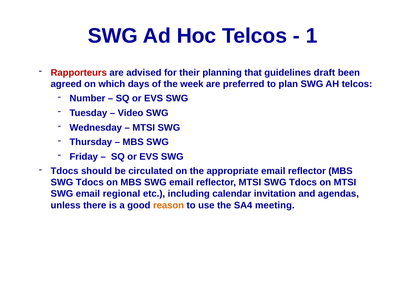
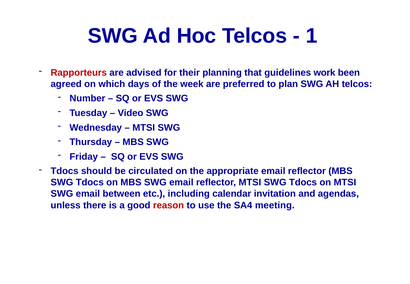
draft: draft -> work (325, 73)
regional: regional -> between (122, 194)
reason colour: orange -> red (169, 205)
